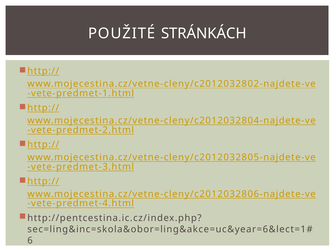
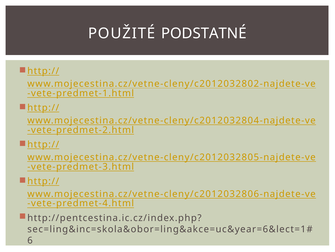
STRÁNKÁCH: STRÁNKÁCH -> PODSTATNÉ (204, 33)
